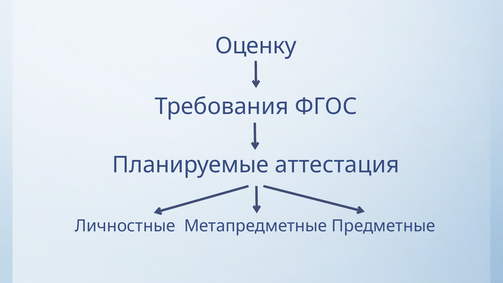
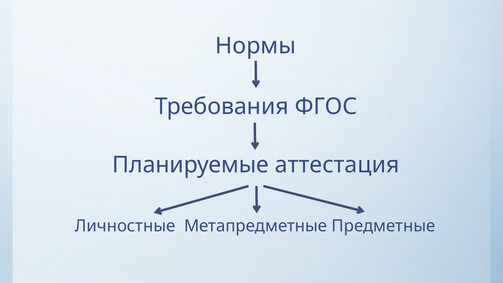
Оценку: Оценку -> Нормы (256, 46)
